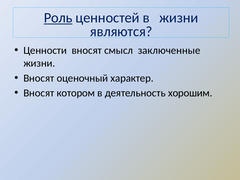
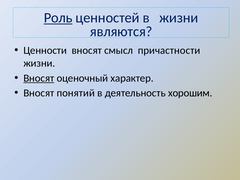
заключенные: заключенные -> причастности (169, 50)
Вносят underline: none -> present (39, 78)
котором: котором -> понятий (76, 93)
